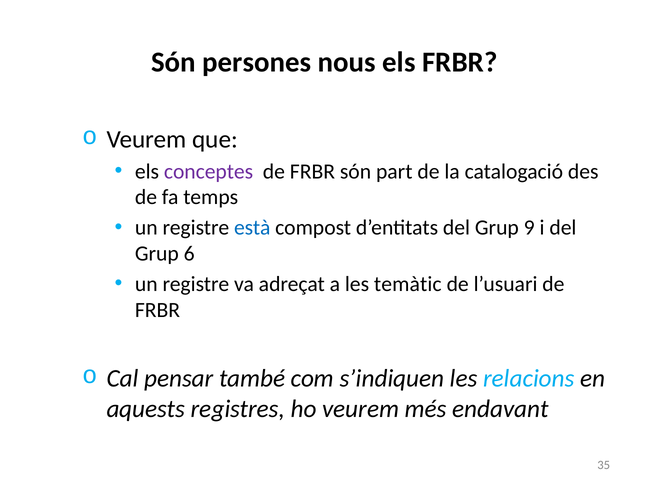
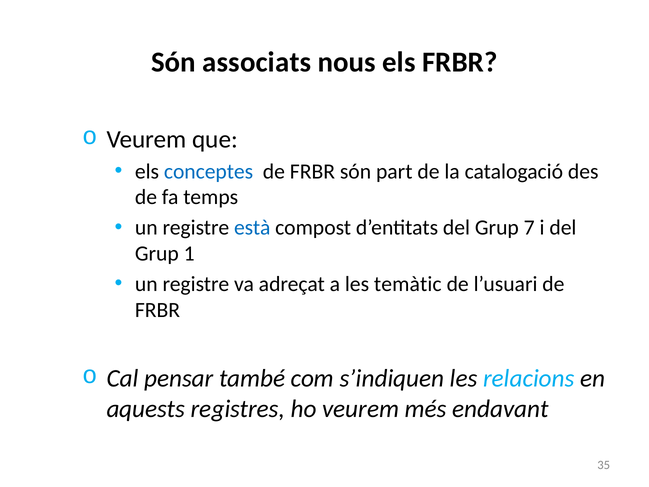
persones: persones -> associats (257, 62)
conceptes colour: purple -> blue (209, 171)
9: 9 -> 7 (529, 228)
6: 6 -> 1 (189, 253)
